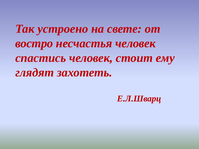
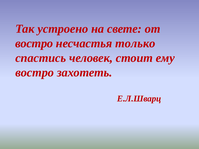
несчастья человек: человек -> только (135, 43)
глядят: глядят -> востро (35, 73)
